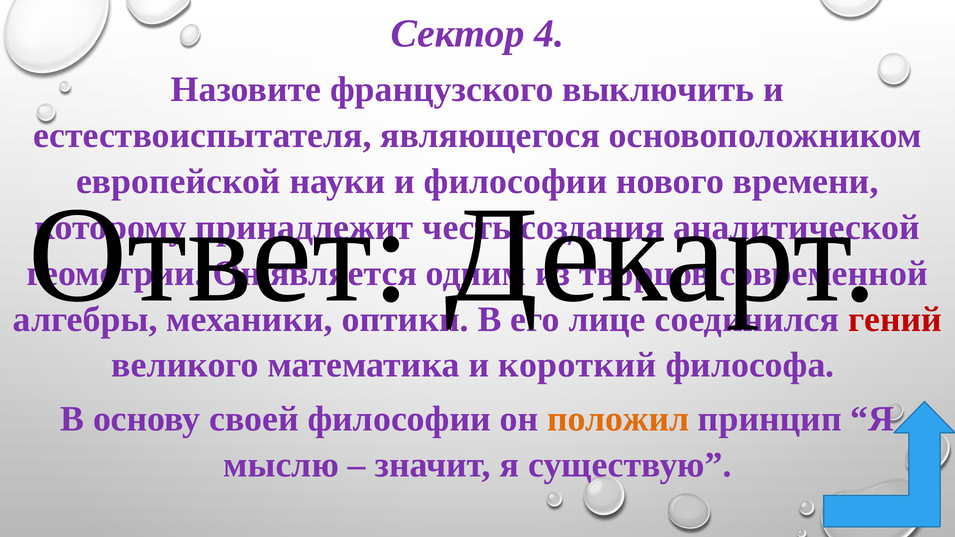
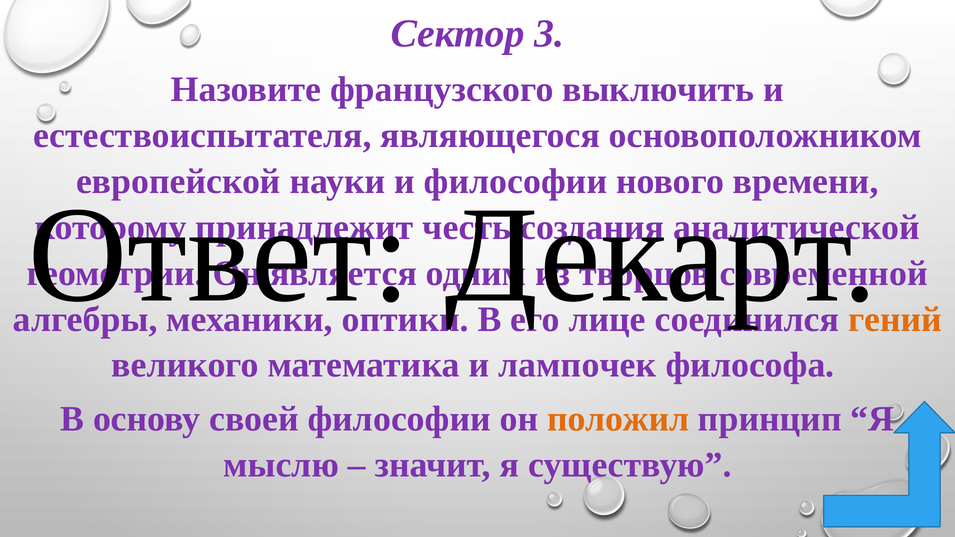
4: 4 -> 3 (549, 34)
гений colour: red -> orange (895, 319)
короткий: короткий -> лампочек (577, 365)
